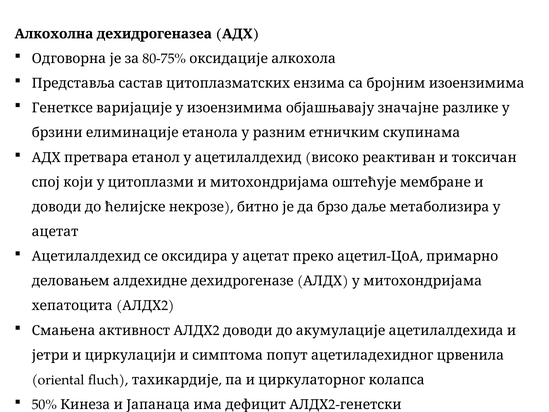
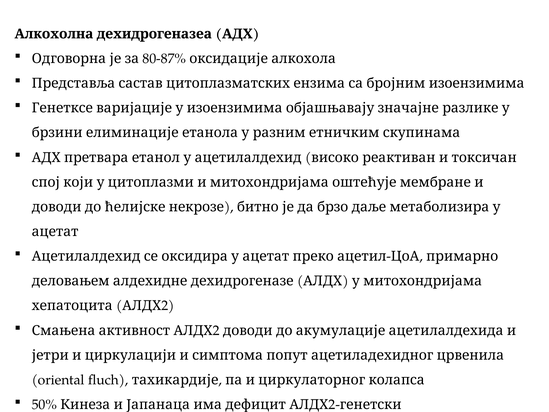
80-75%: 80-75% -> 80-87% (164, 59)
